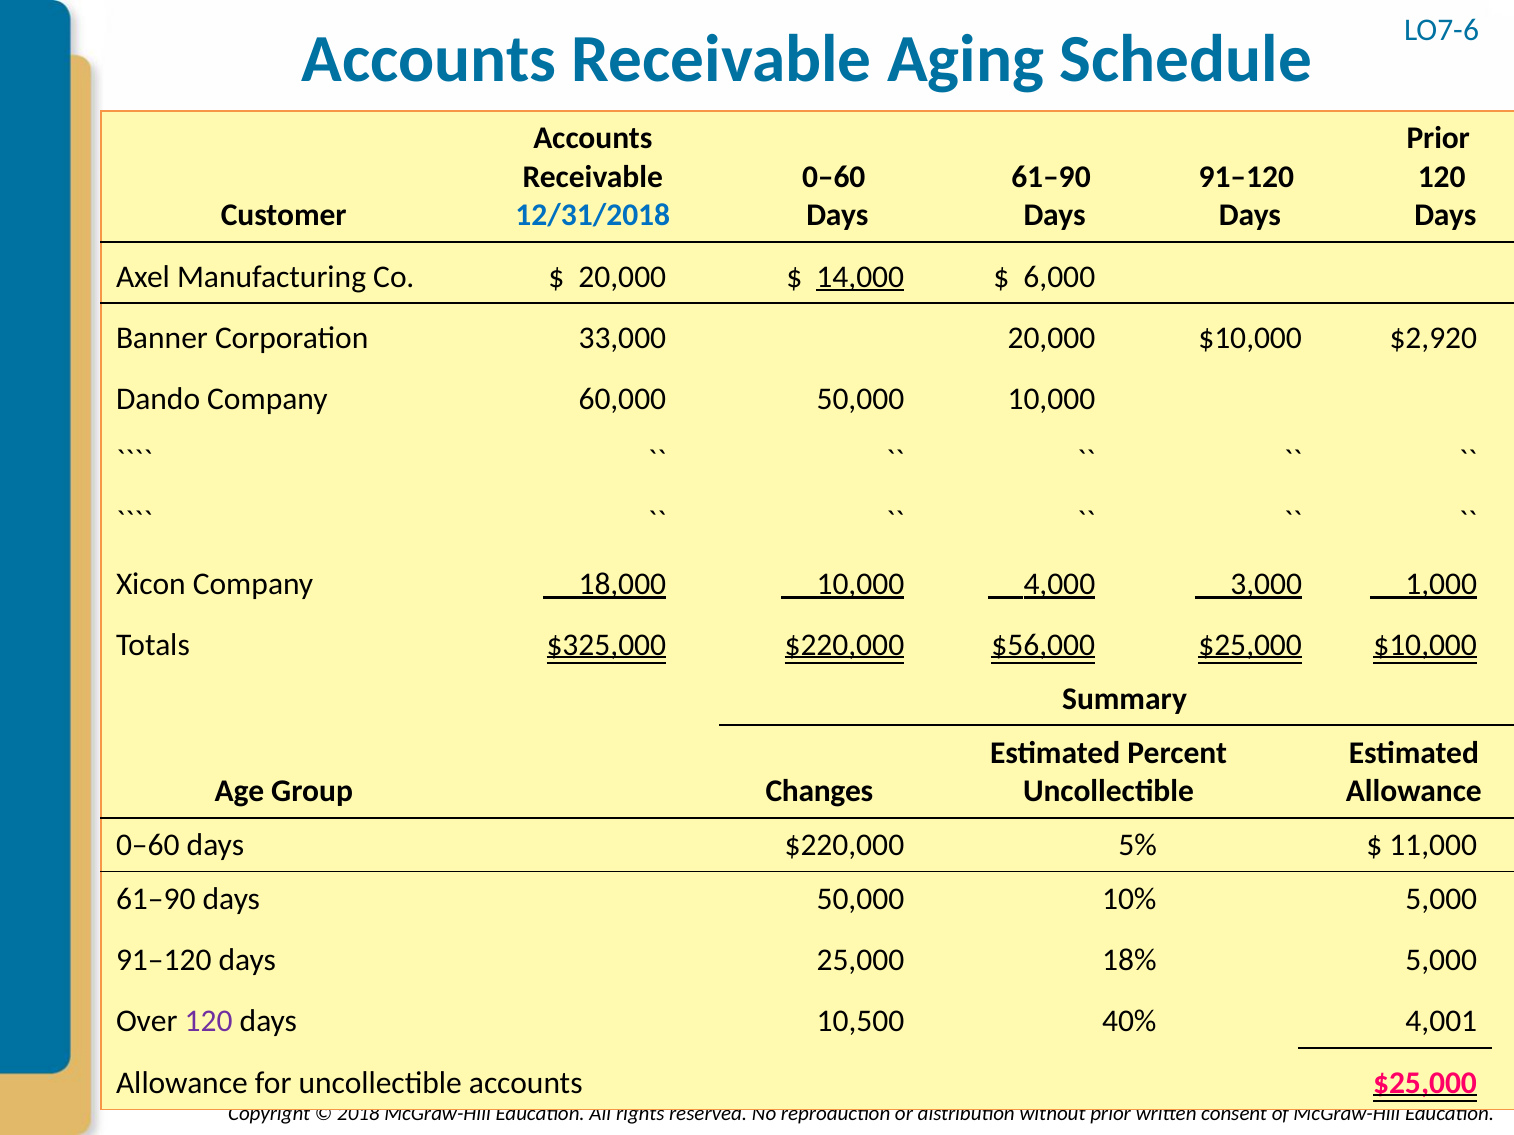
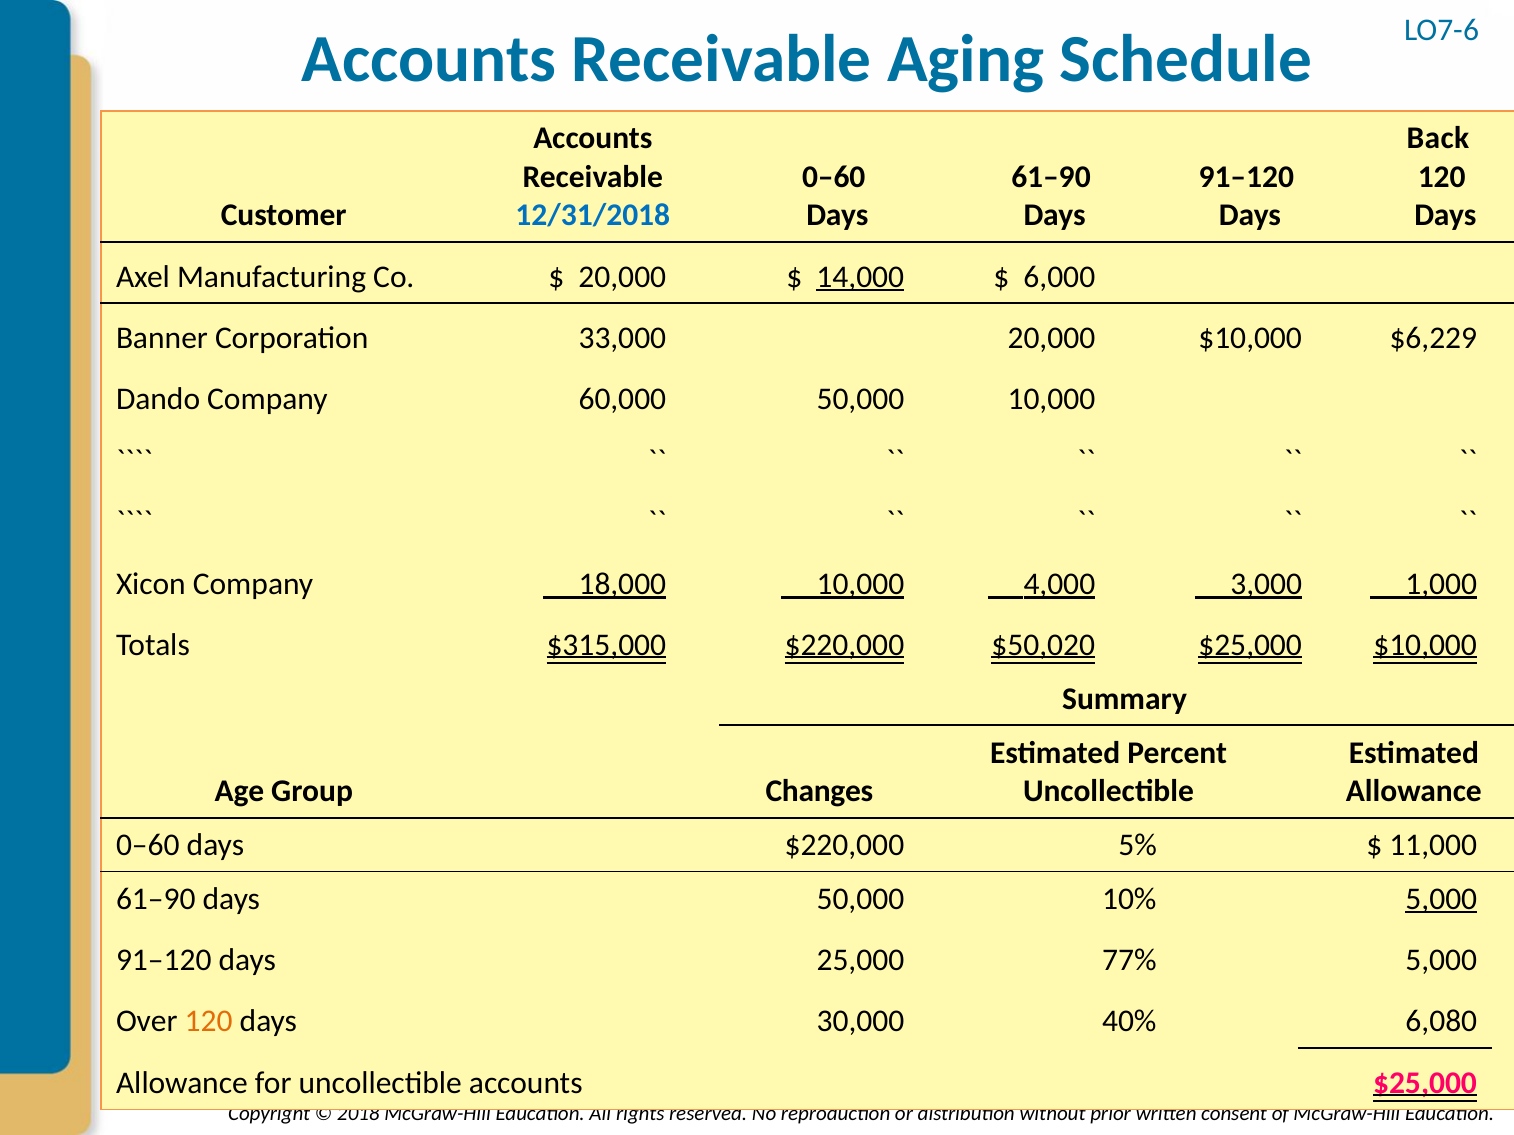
Prior: Prior -> Back (1438, 138)
$2,920: $2,920 -> $6,229 (1433, 338)
$325,000: $325,000 -> $315,000 (606, 645)
$56,000: $56,000 -> $50,020 (1043, 645)
5,000 underline: none -> present (1441, 899)
18%: 18% -> 77% (1129, 961)
120 colour: purple -> orange (209, 1022)
10,500: 10,500 -> 30,000 (860, 1022)
4,001: 4,001 -> 6,080 (1441, 1022)
